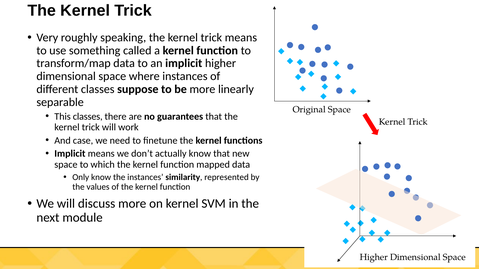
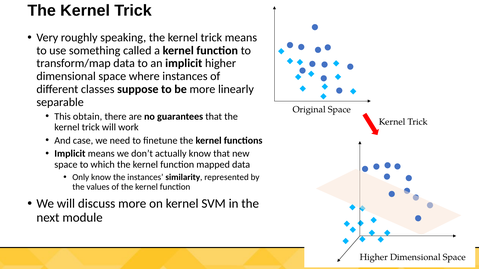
This classes: classes -> obtain (88, 117)
